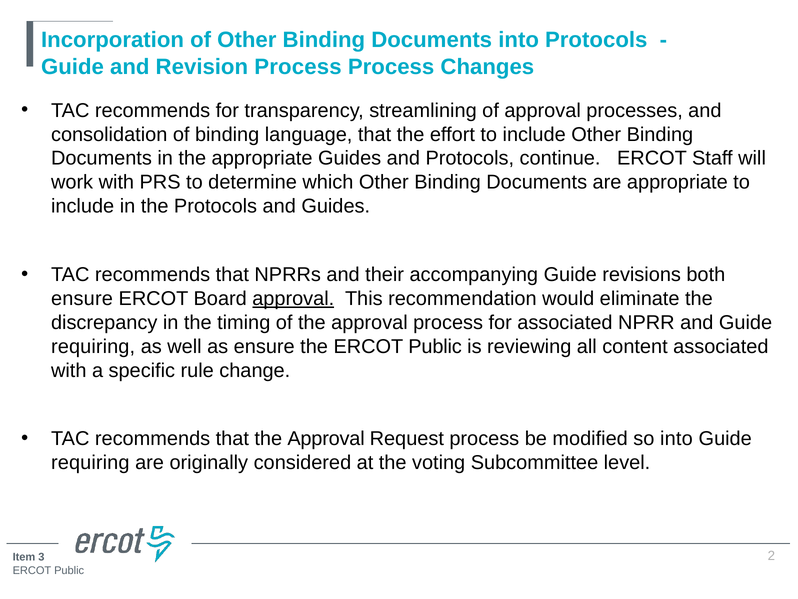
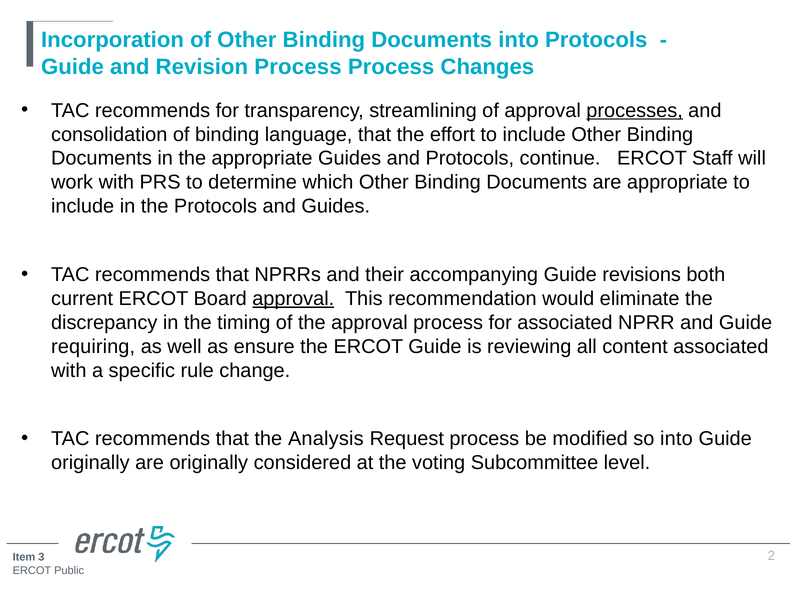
processes underline: none -> present (635, 110)
ensure: ensure -> current (82, 298)
the ERCOT Public: Public -> Guide (435, 346)
that the Approval: Approval -> Analysis (326, 438)
requiring: requiring -> originally (90, 462)
